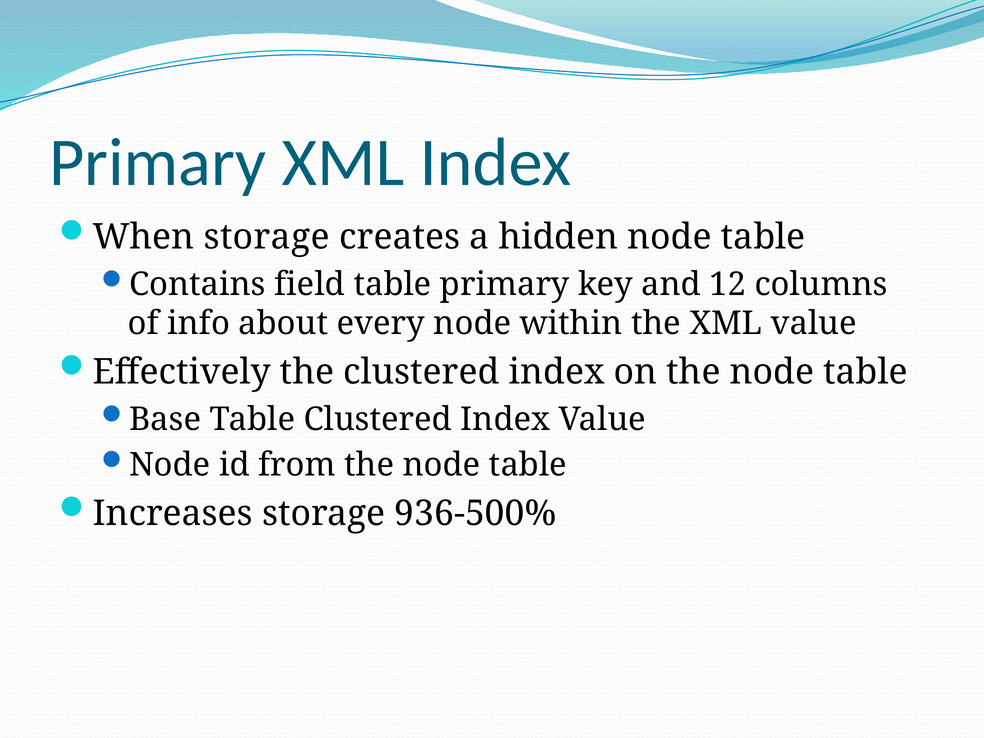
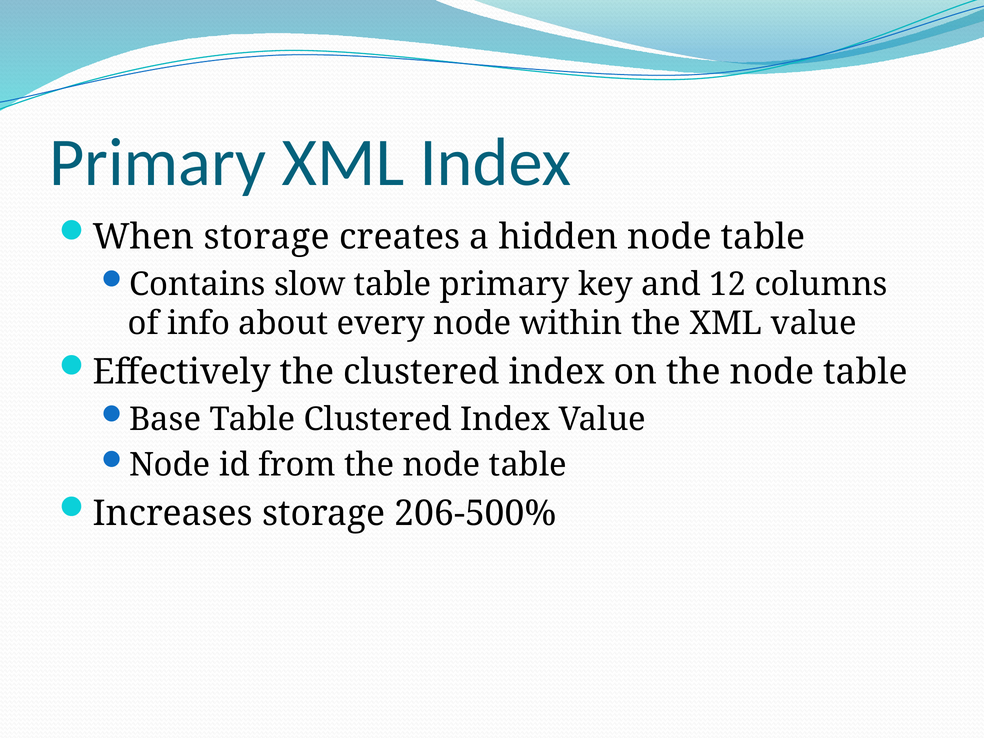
field: field -> slow (310, 284)
936-500%: 936-500% -> 206-500% (476, 513)
